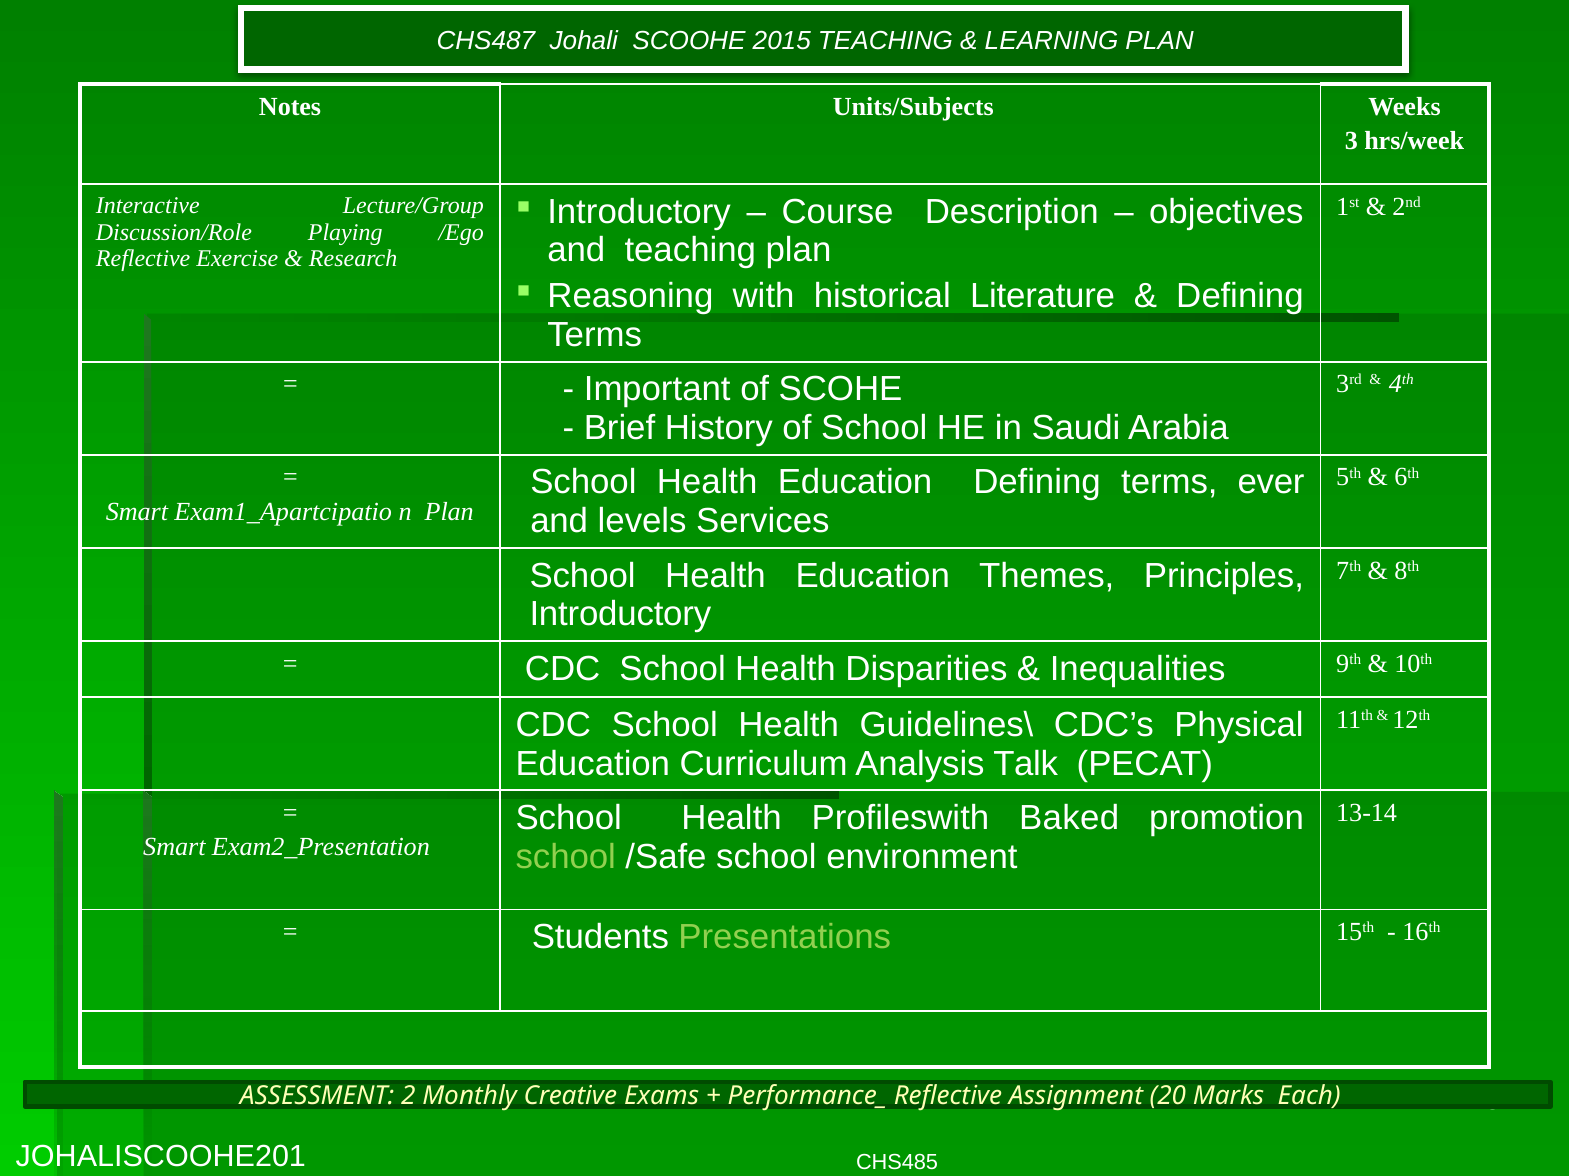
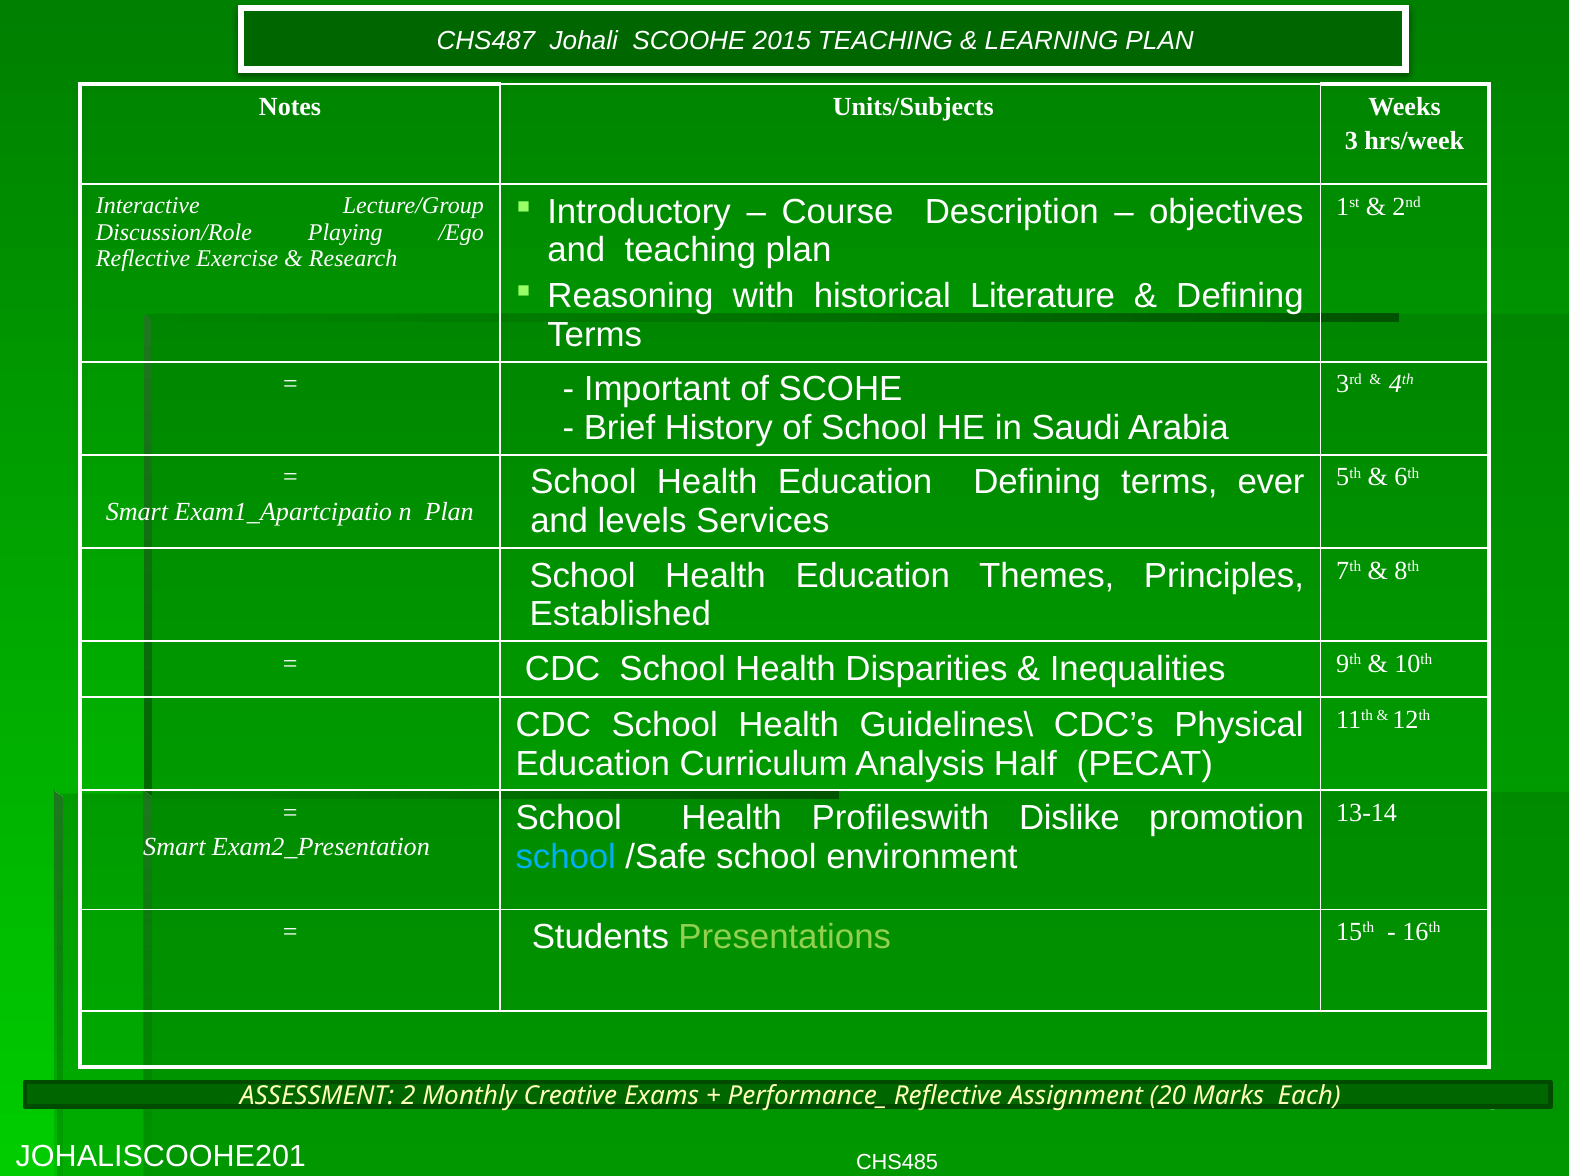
Introductory: Introductory -> Established (620, 615)
Talk: Talk -> Half (1025, 764)
Baked: Baked -> Dislike (1069, 819)
school colour: light green -> light blue (566, 857)
